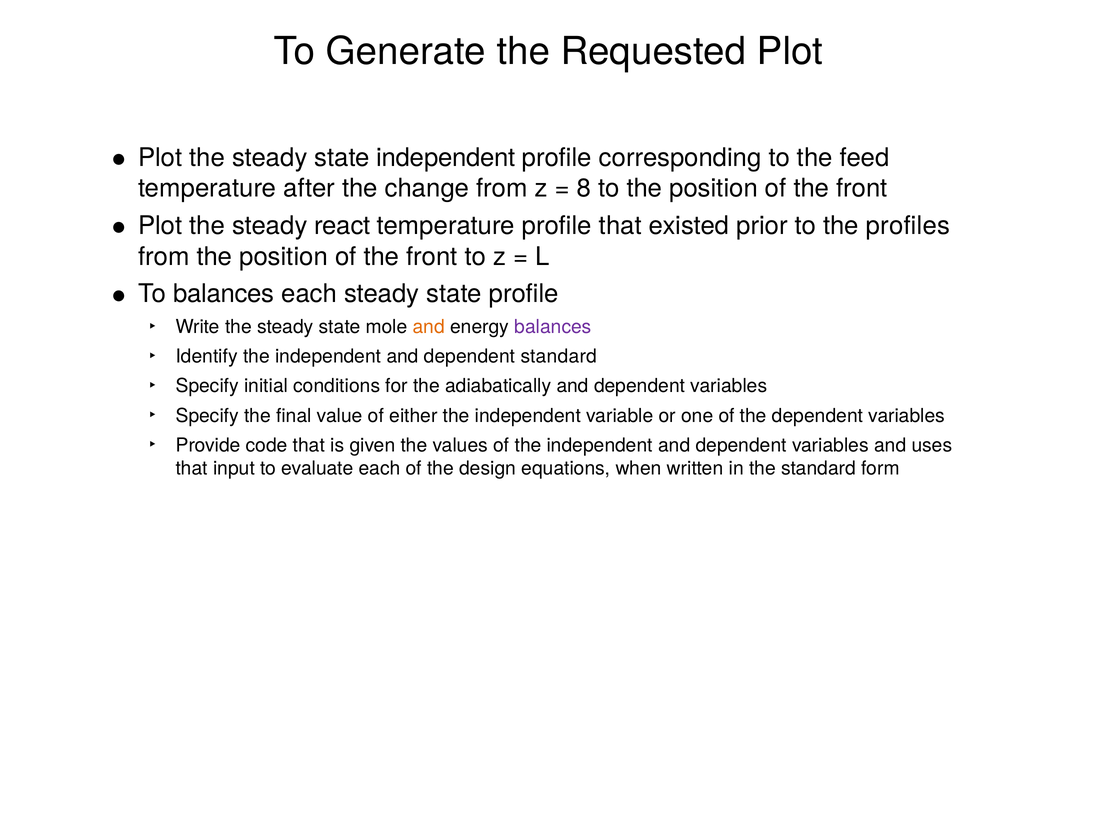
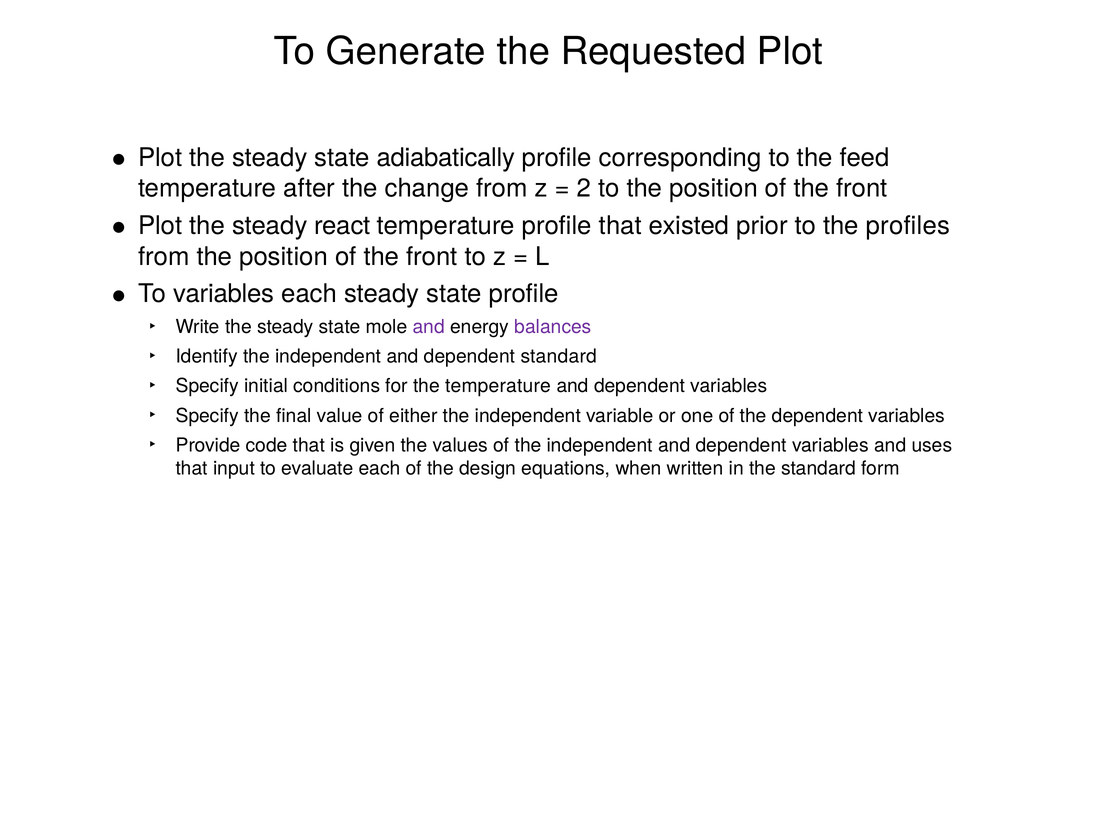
state independent: independent -> adiabatically (446, 158)
8: 8 -> 2 (584, 188)
To balances: balances -> variables (224, 294)
and colour: orange -> purple (429, 327)
the adiabatically: adiabatically -> temperature (498, 386)
